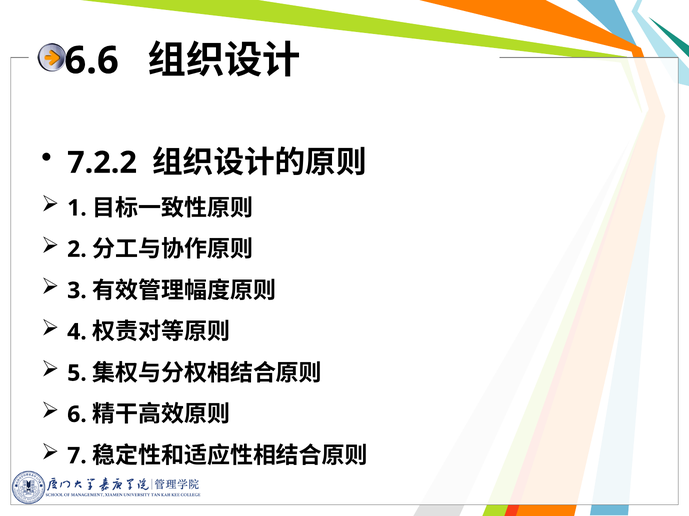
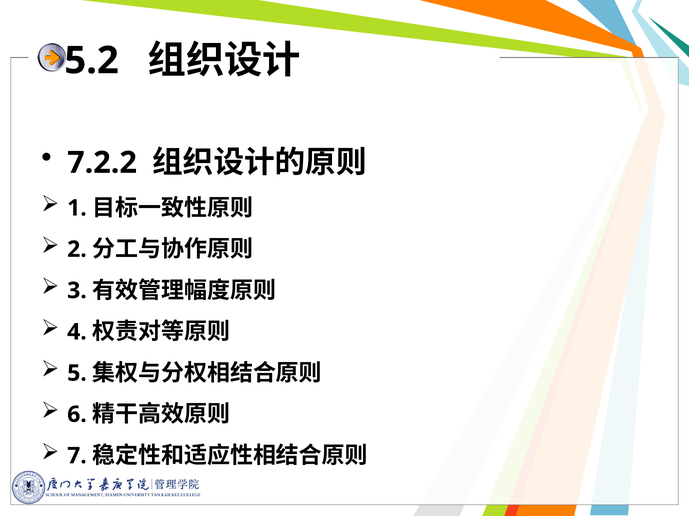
6.6: 6.6 -> 5.2 (92, 61)
